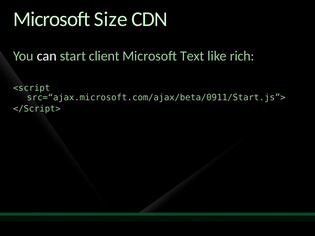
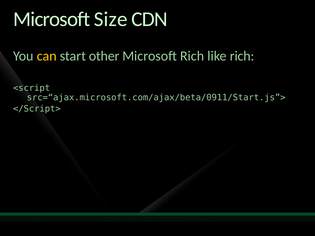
can colour: white -> yellow (47, 56)
client: client -> other (104, 56)
Microsoft Text: Text -> Rich (192, 56)
